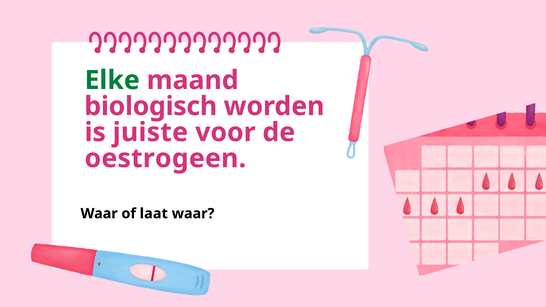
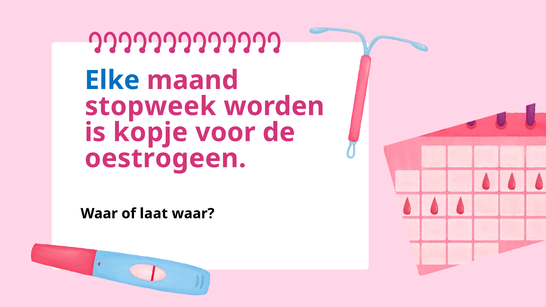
Elke colour: green -> blue (112, 80)
biologisch: biologisch -> stopweek (151, 106)
juiste: juiste -> kopje (150, 132)
